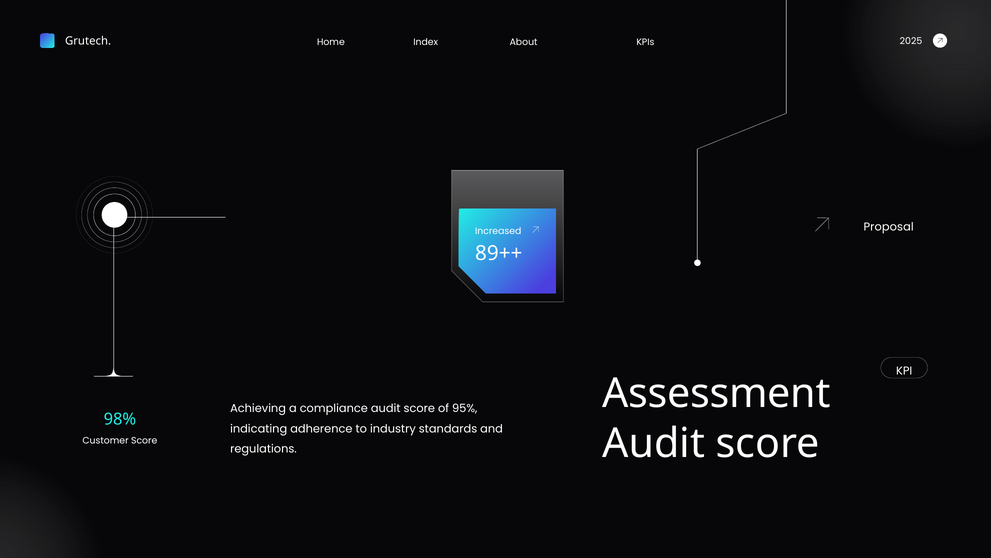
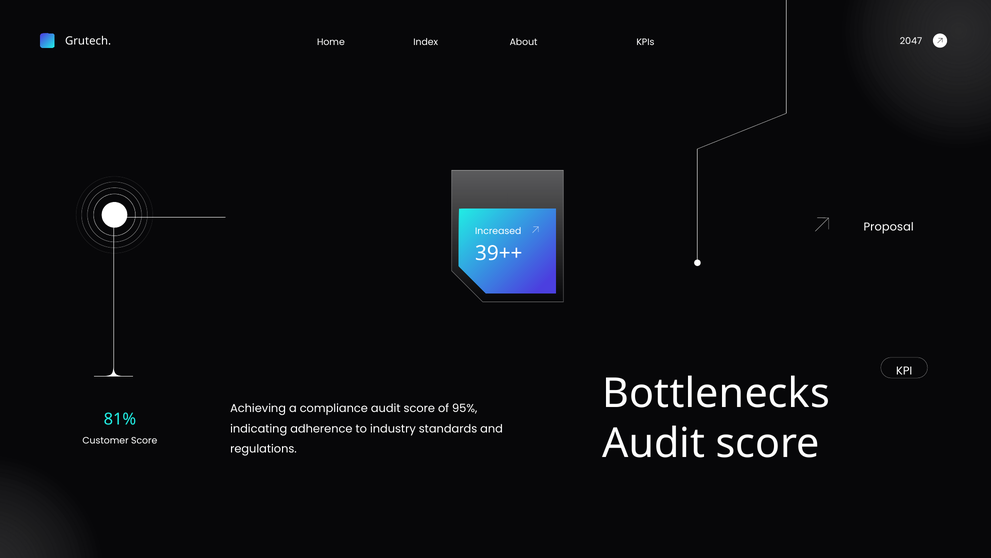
2025: 2025 -> 2047 (911, 41)
89++: 89++ -> 39++ (499, 253)
Assessment: Assessment -> Bottlenecks (716, 393)
98%: 98% -> 81% (120, 419)
